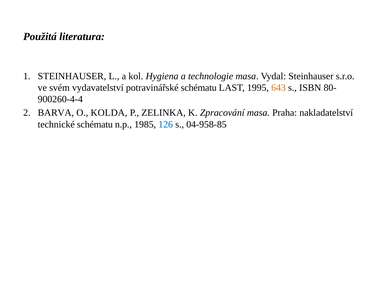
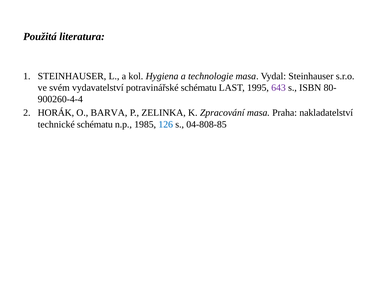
643 colour: orange -> purple (279, 88)
BARVA: BARVA -> HORÁK (56, 113)
KOLDA: KOLDA -> BARVA (109, 113)
04-958-85: 04-958-85 -> 04-808-85 (206, 125)
